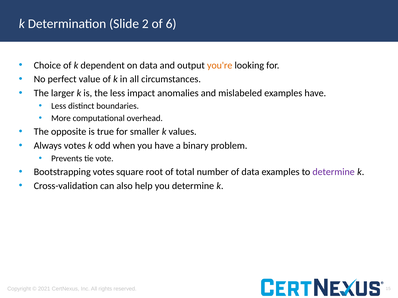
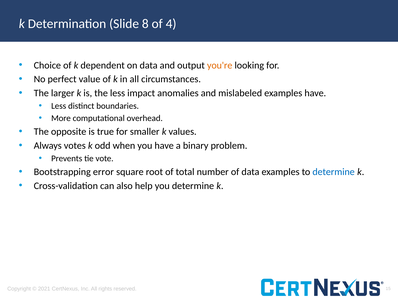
2: 2 -> 8 (145, 24)
6: 6 -> 4 (171, 24)
Bootstrapping votes: votes -> error (103, 172)
determine colour: purple -> blue (334, 172)
